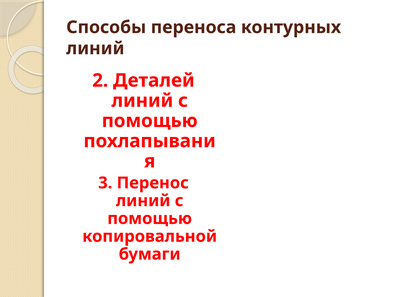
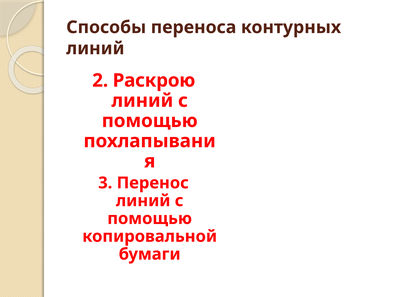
Деталей: Деталей -> Раскрою (154, 81)
